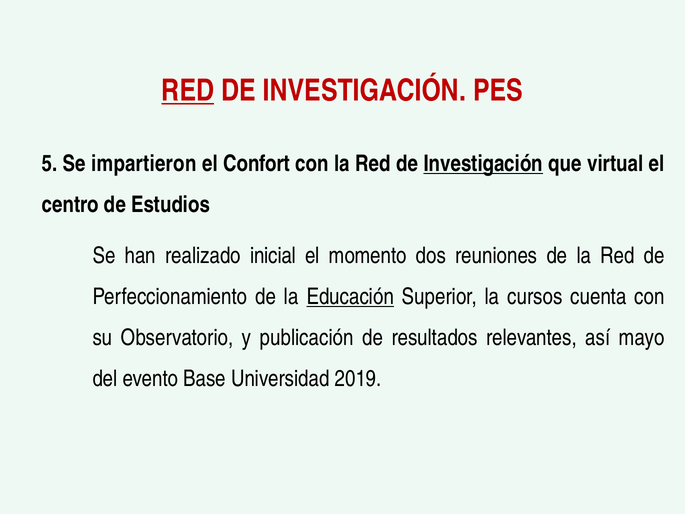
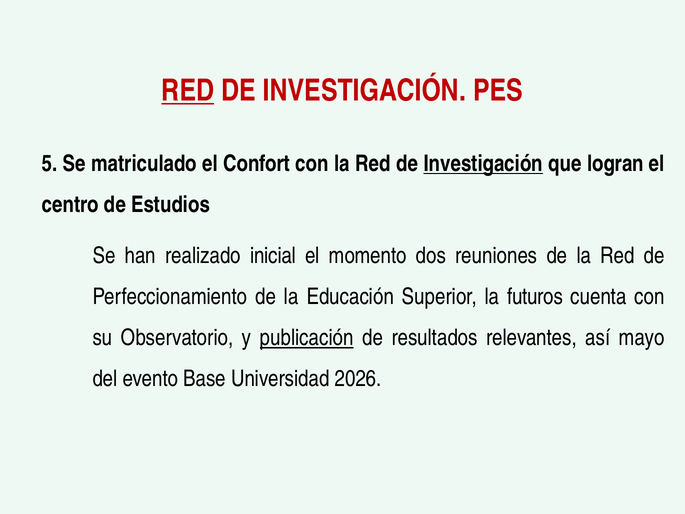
impartieron: impartieron -> matriculado (144, 164)
virtual: virtual -> logran (616, 164)
Educación underline: present -> none (350, 296)
cursos: cursos -> futuros (535, 296)
publicación underline: none -> present (307, 338)
2019: 2019 -> 2026 (358, 379)
